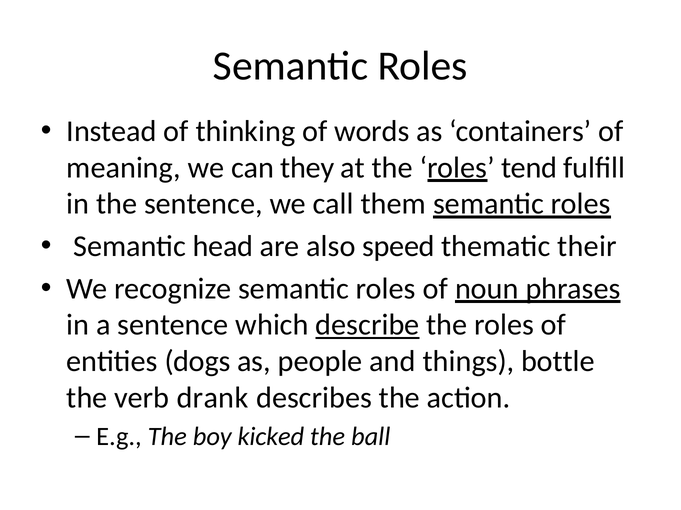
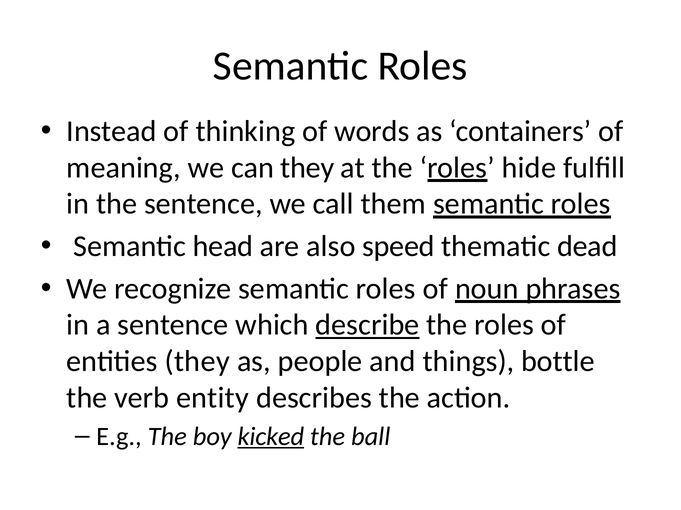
tend: tend -> hide (529, 168)
their: their -> dead (587, 247)
entities dogs: dogs -> they (197, 362)
drank: drank -> entity (213, 398)
kicked underline: none -> present (271, 437)
